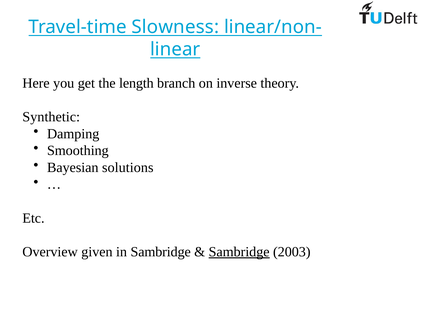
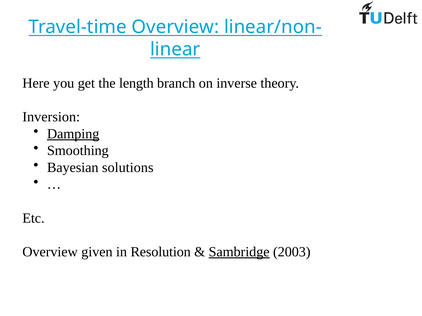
Travel-time Slowness: Slowness -> Overview (175, 27)
Synthetic: Synthetic -> Inversion (51, 117)
Damping underline: none -> present (73, 134)
in Sambridge: Sambridge -> Resolution (161, 252)
